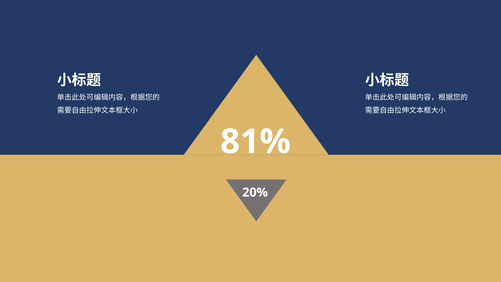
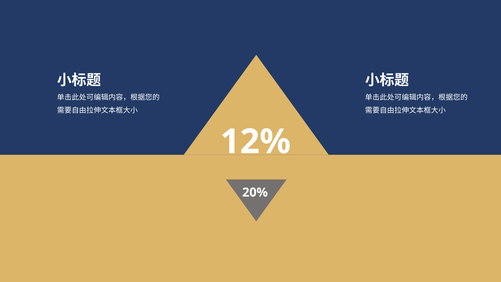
81%: 81% -> 12% (255, 142)
